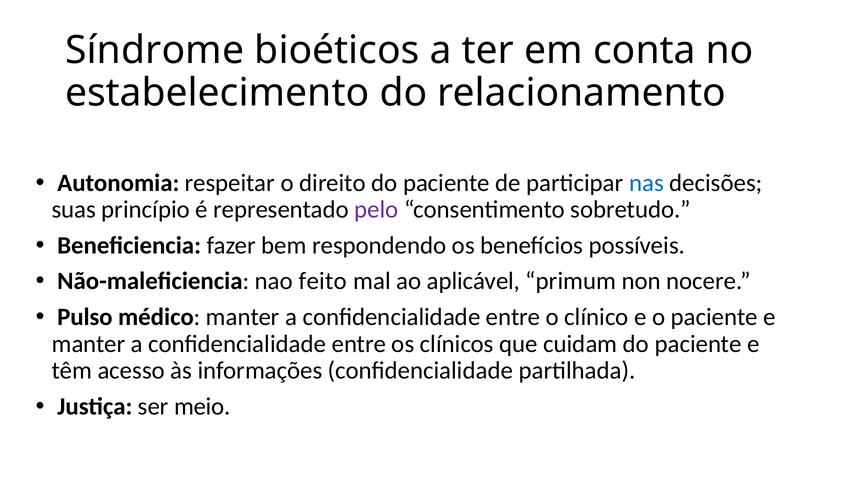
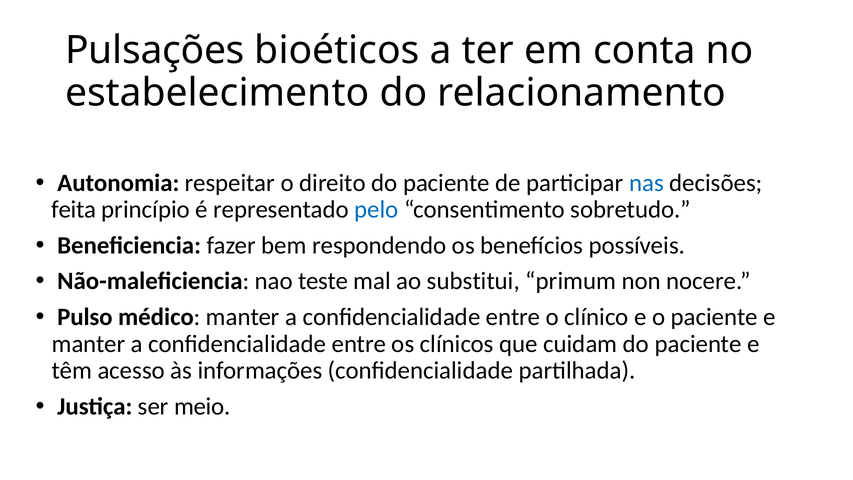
Síndrome: Síndrome -> Pulsações (155, 51)
suas: suas -> feita (74, 210)
pelo colour: purple -> blue (377, 210)
feito: feito -> teste (323, 281)
aplicável: aplicável -> substitui (473, 281)
